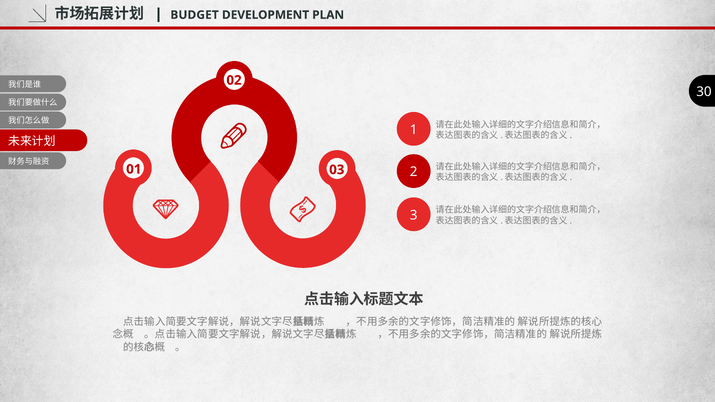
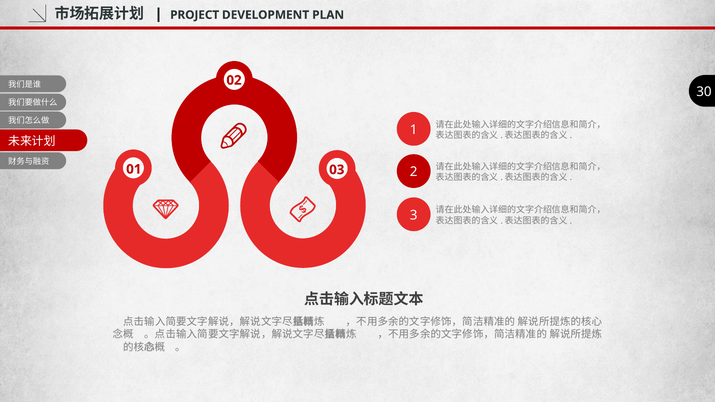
BUDGET: BUDGET -> PROJECT (195, 15)
